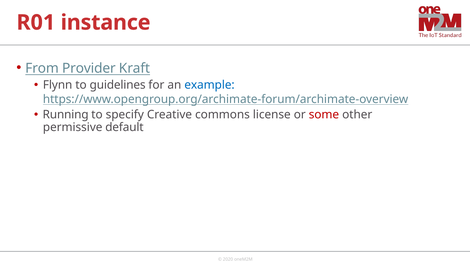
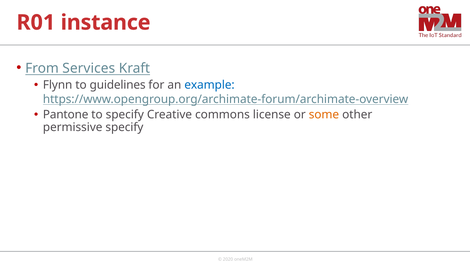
Provider: Provider -> Services (89, 68)
Running: Running -> Pantone (66, 114)
some colour: red -> orange (324, 114)
permissive default: default -> specify (124, 127)
